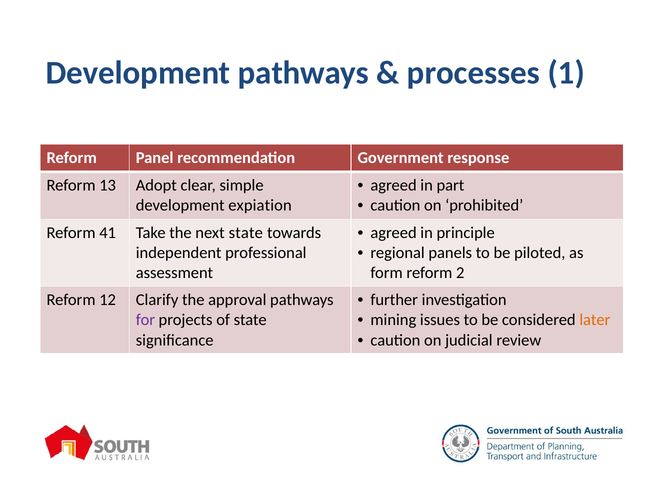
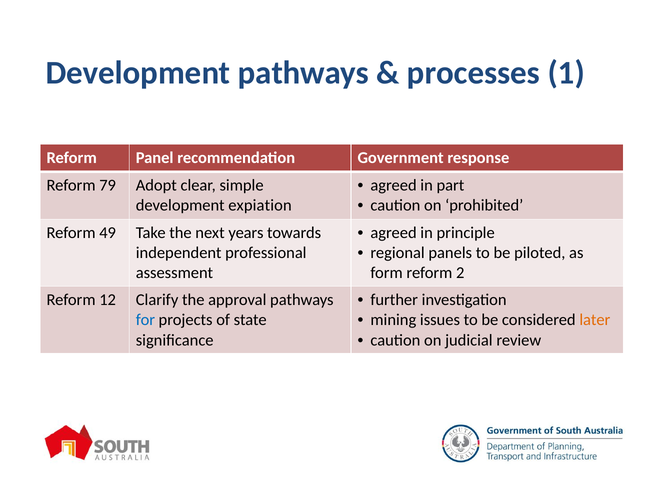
13: 13 -> 79 (108, 185)
41: 41 -> 49 (108, 233)
next state: state -> years (246, 233)
for colour: purple -> blue (145, 320)
